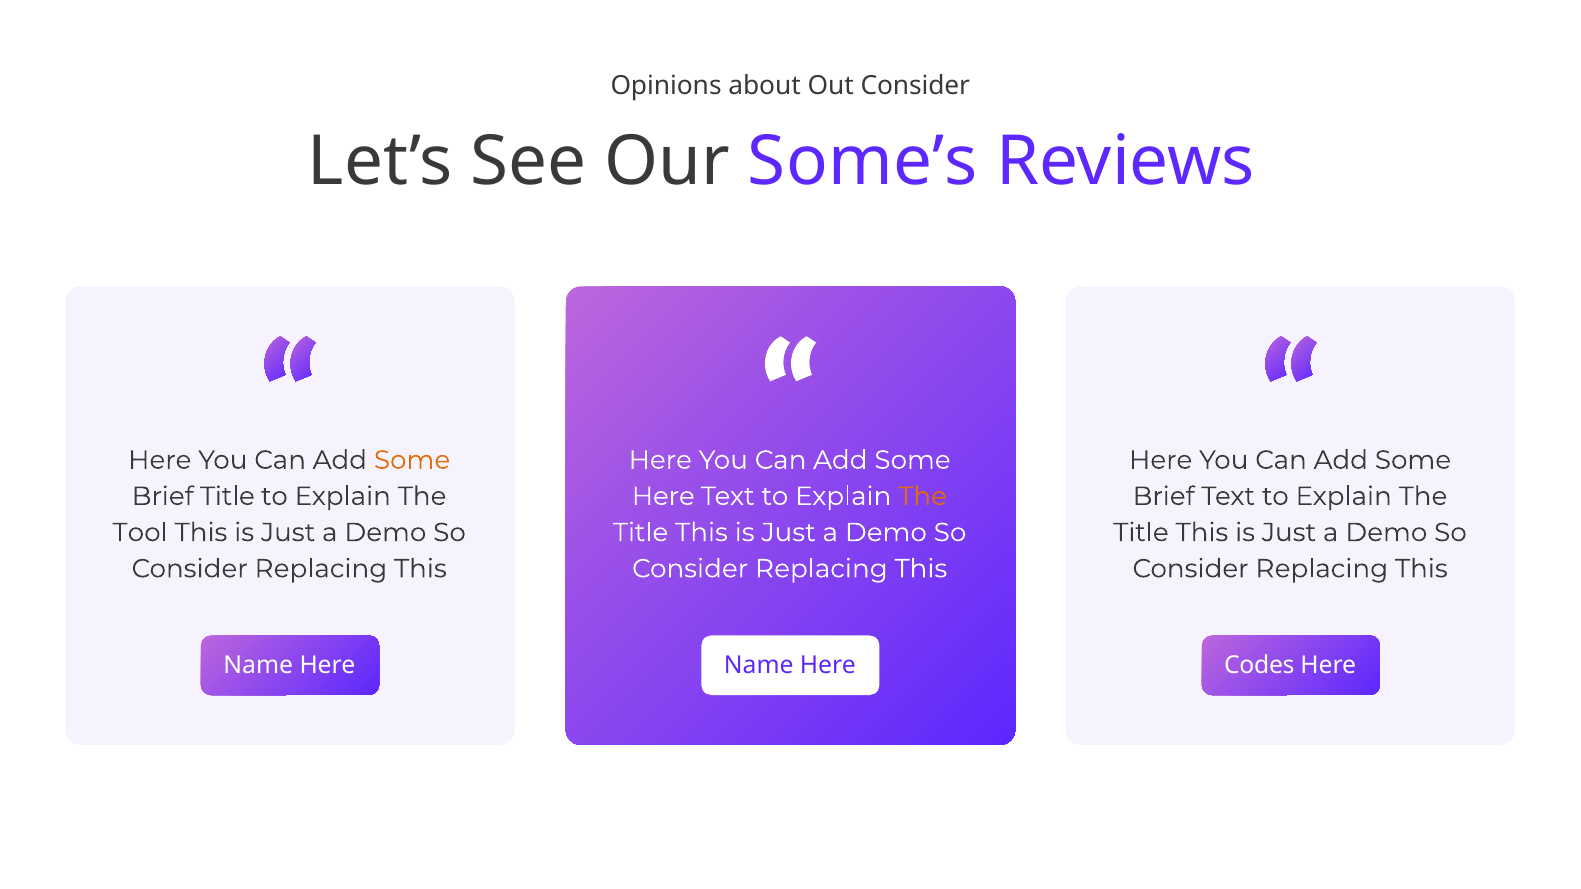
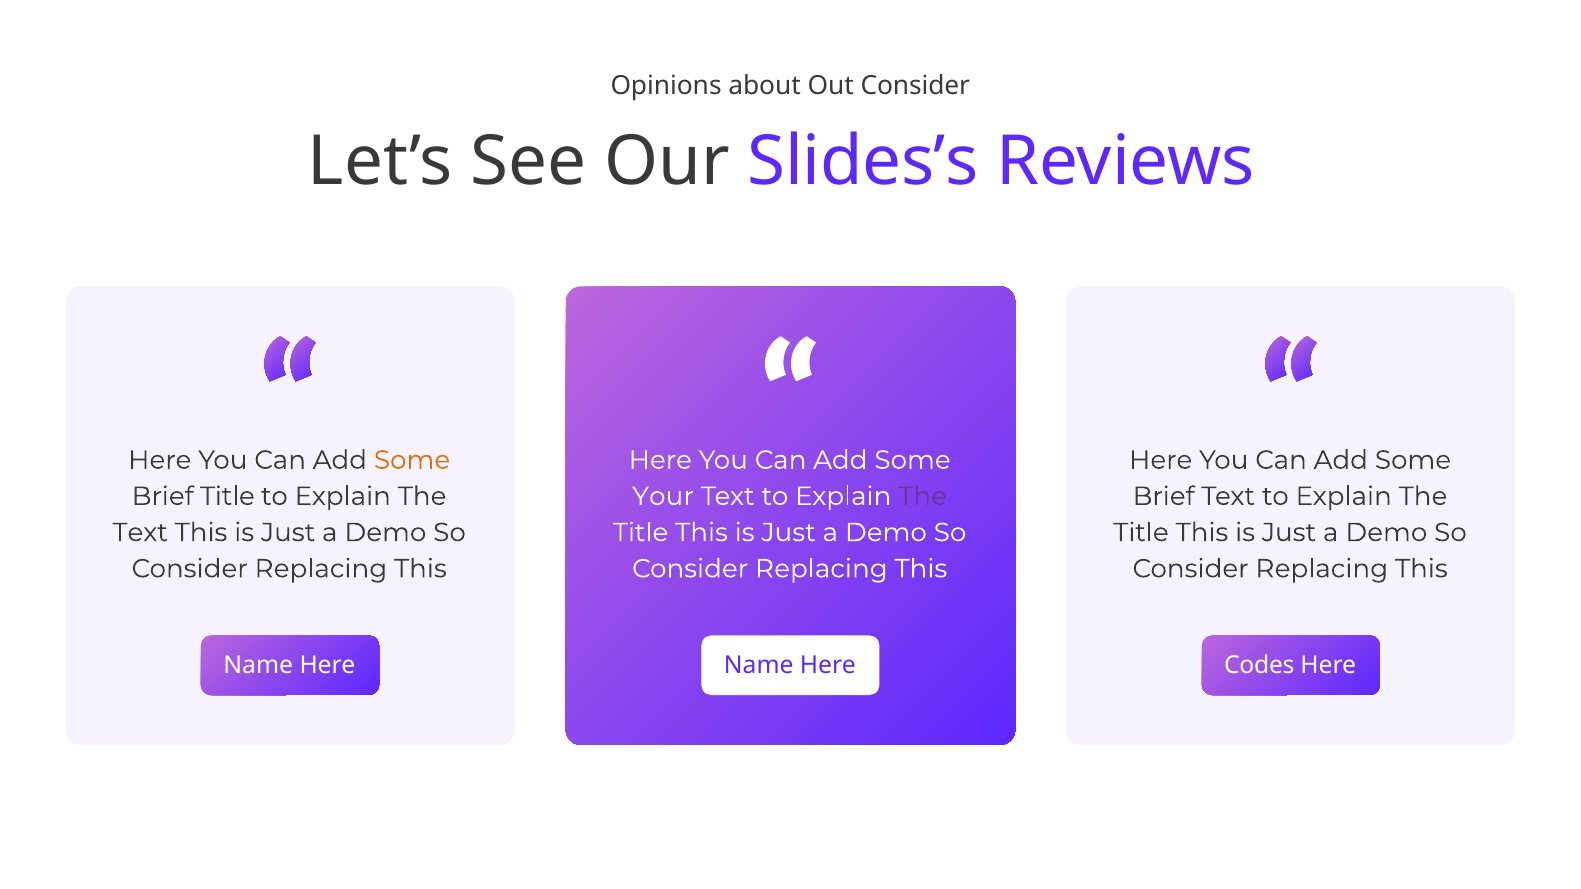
Some’s: Some’s -> Slides’s (863, 162)
Here: Here -> Your (663, 496)
The colour: orange -> purple (923, 496)
Tool: Tool -> Text (140, 533)
